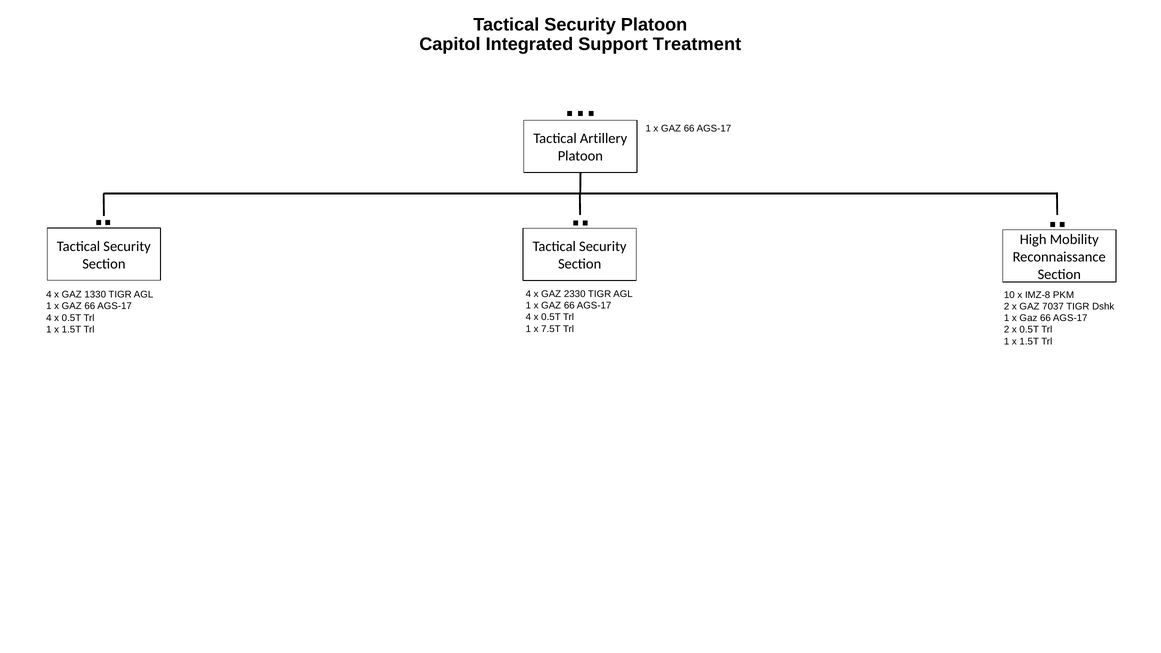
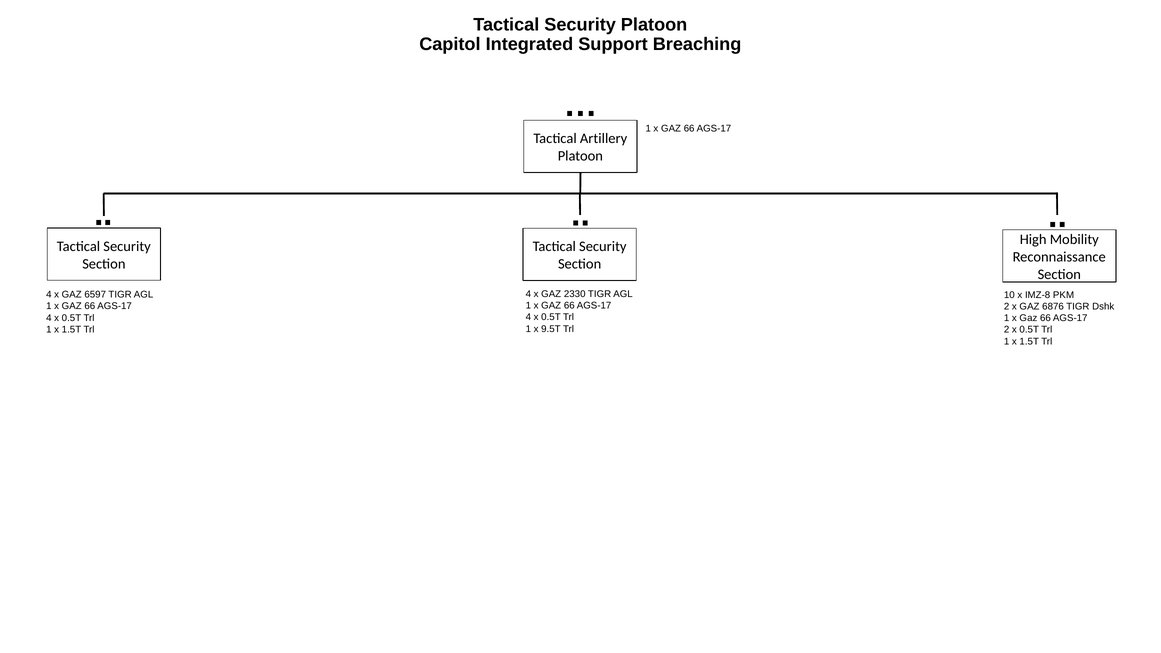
Treatment: Treatment -> Breaching (697, 44)
1330: 1330 -> 6597 (95, 295)
7037: 7037 -> 6876 (1053, 307)
7.5T: 7.5T -> 9.5T (551, 329)
